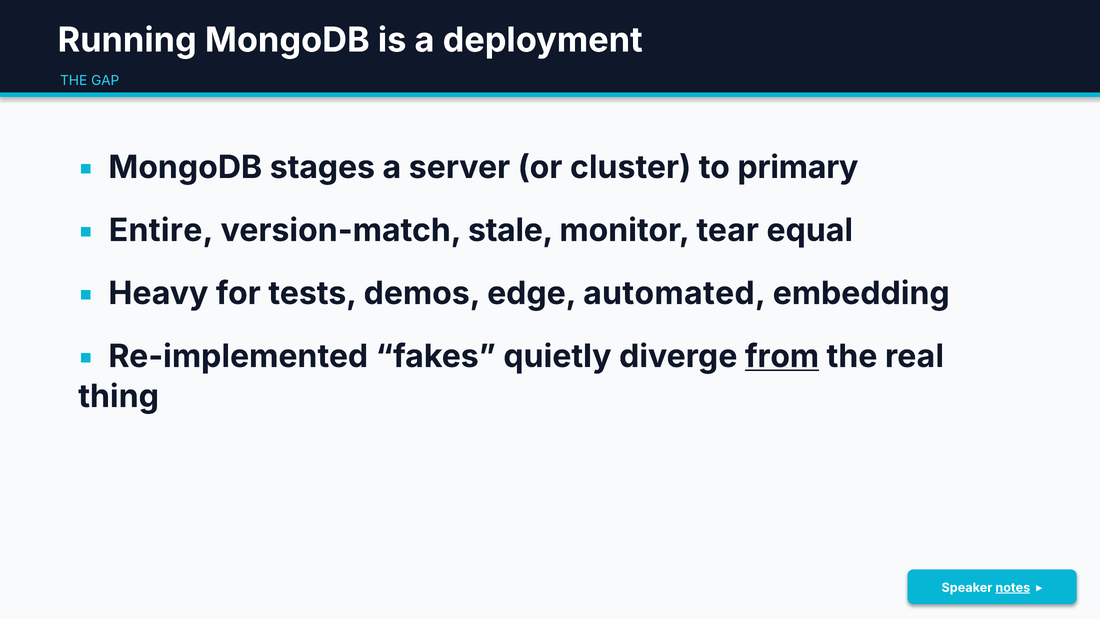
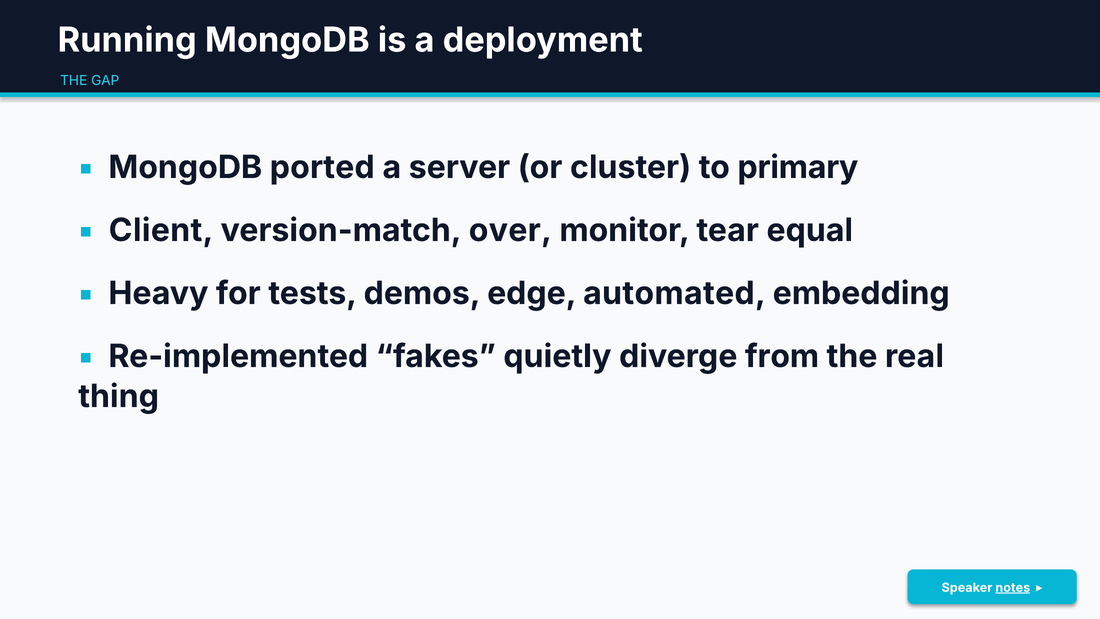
stages: stages -> ported (322, 167)
Entire: Entire -> Client (161, 230)
stale: stale -> over (510, 230)
from underline: present -> none (782, 356)
